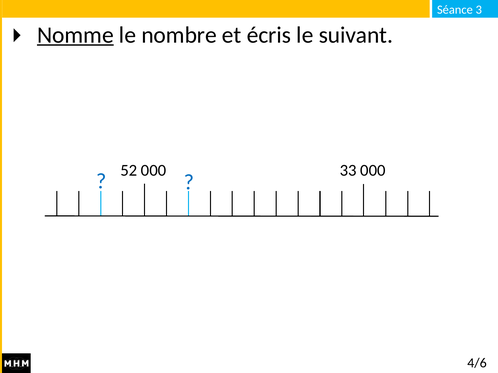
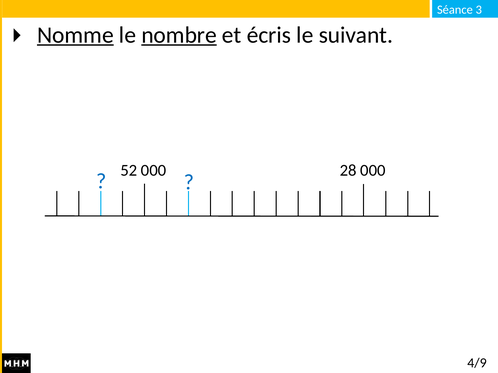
nombre underline: none -> present (179, 35)
33: 33 -> 28 (348, 170)
4/6: 4/6 -> 4/9 (477, 363)
